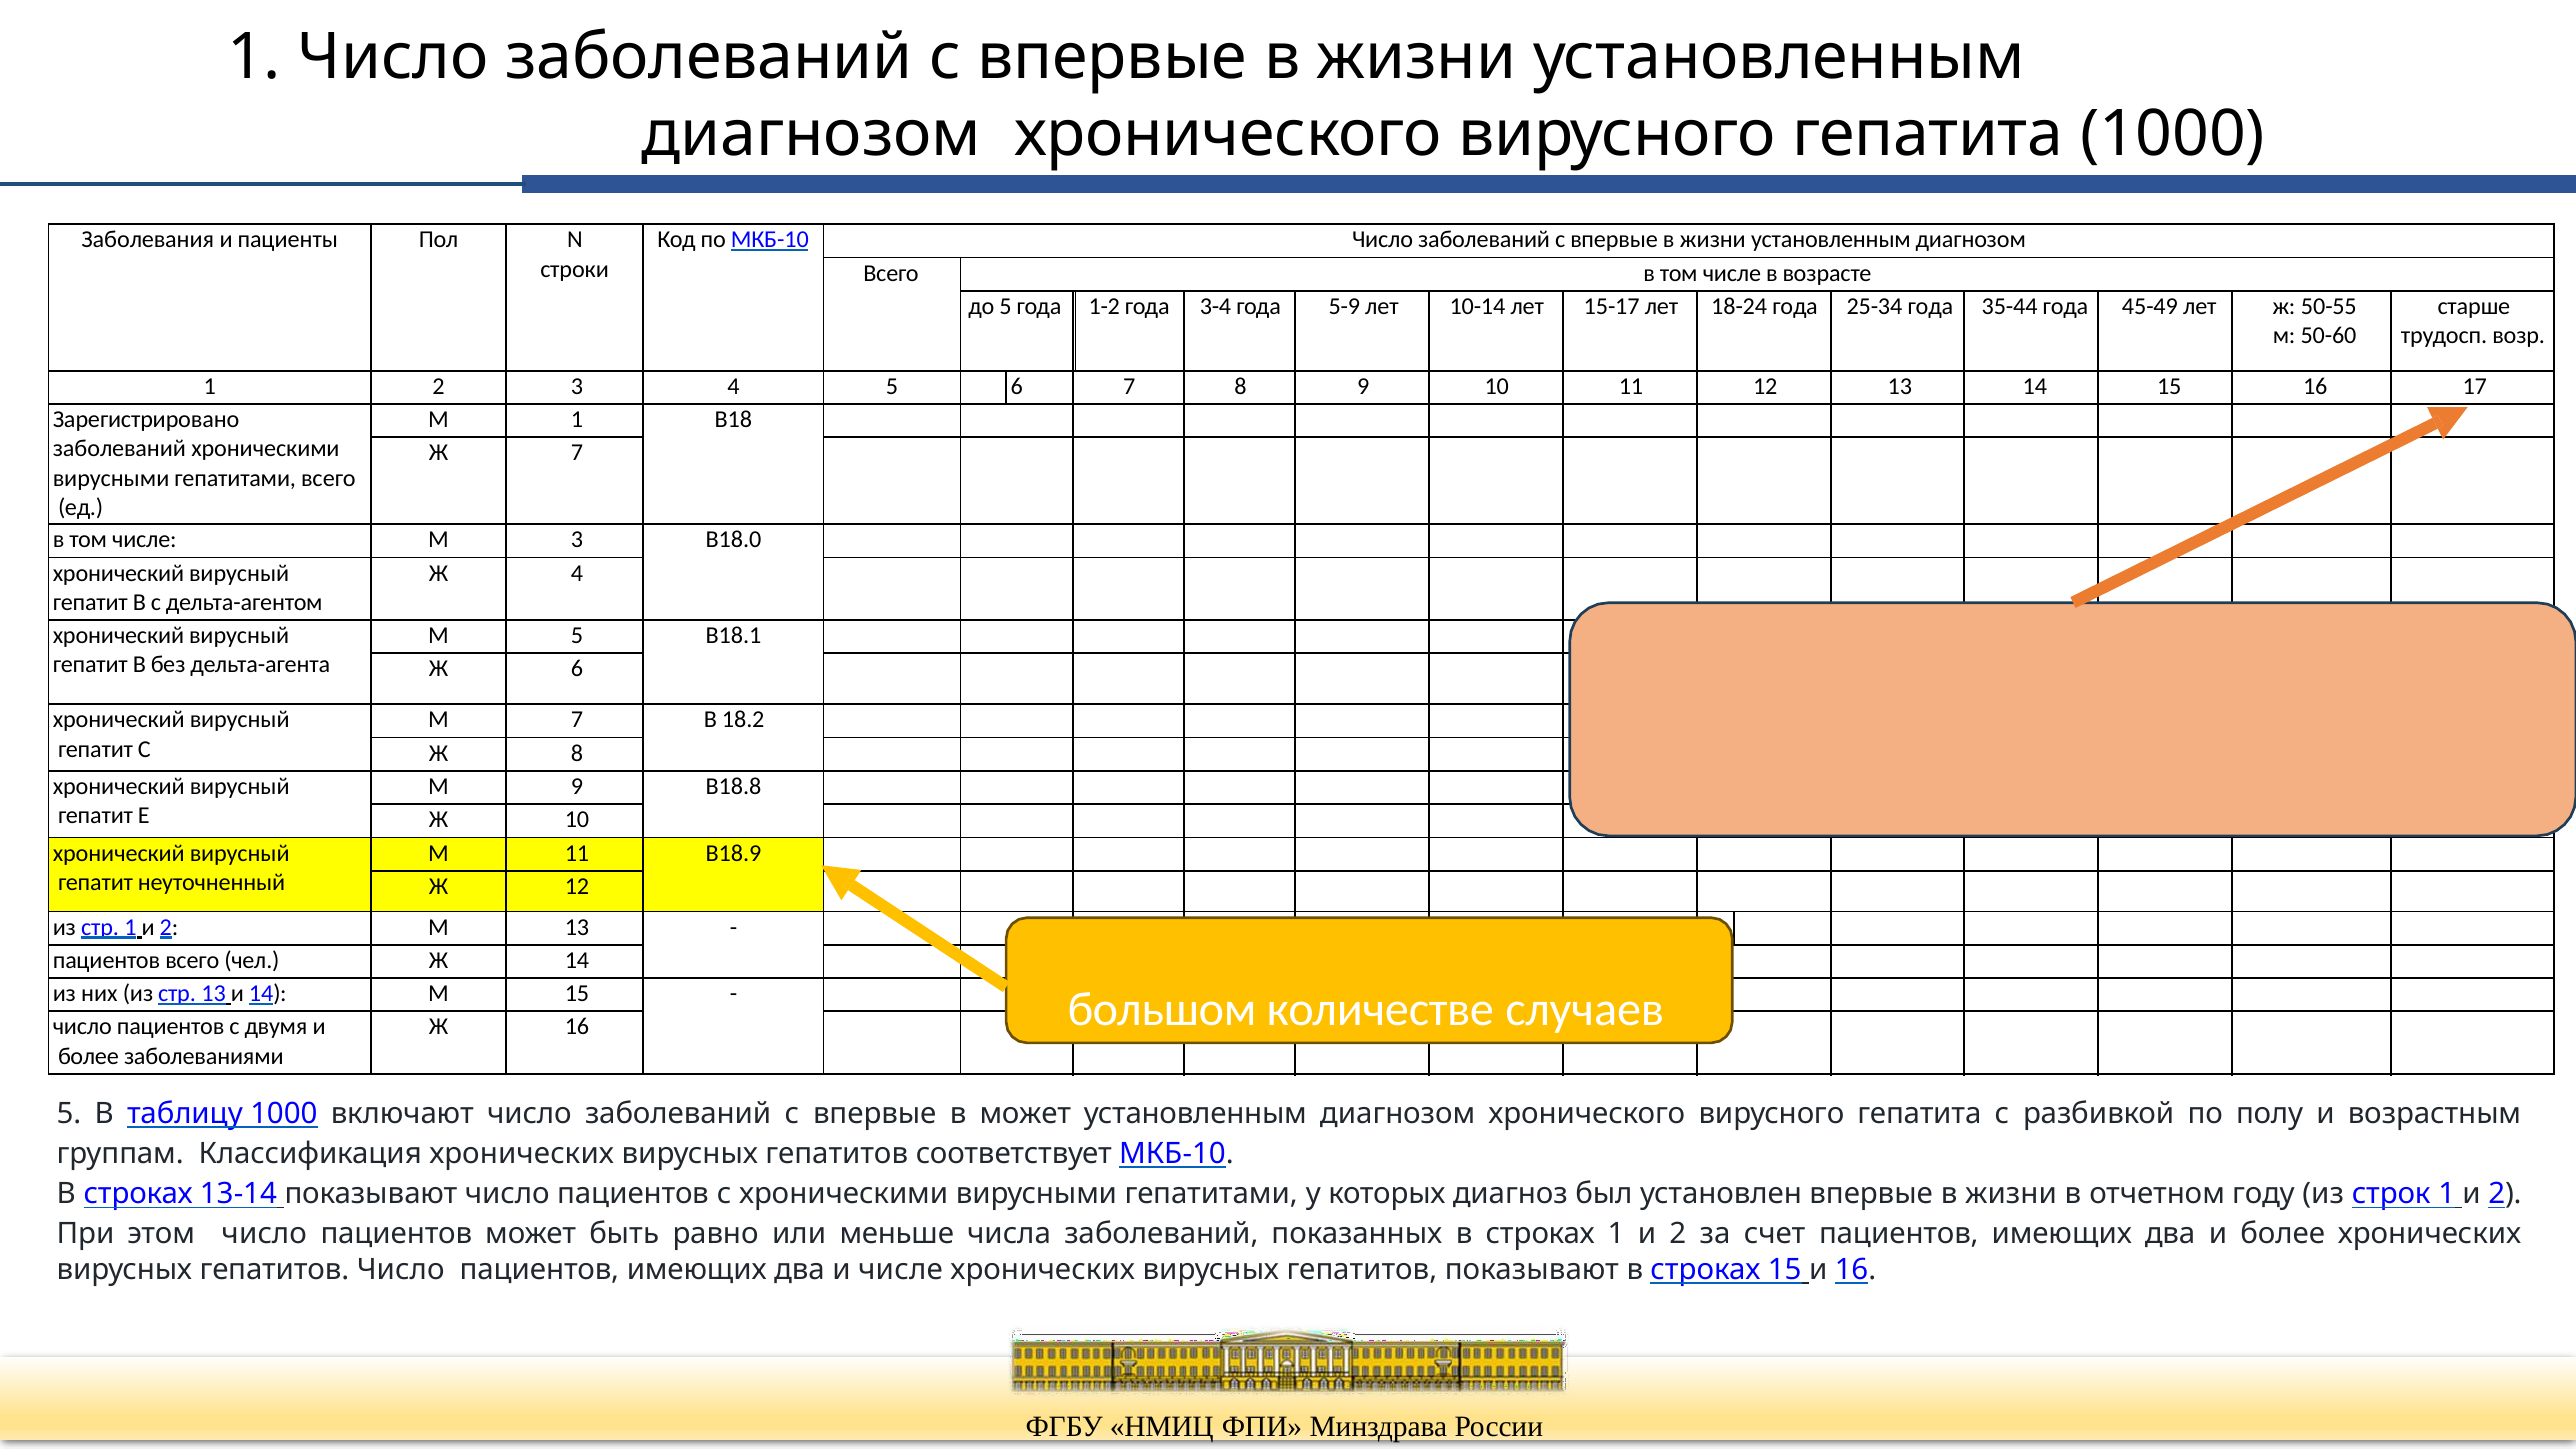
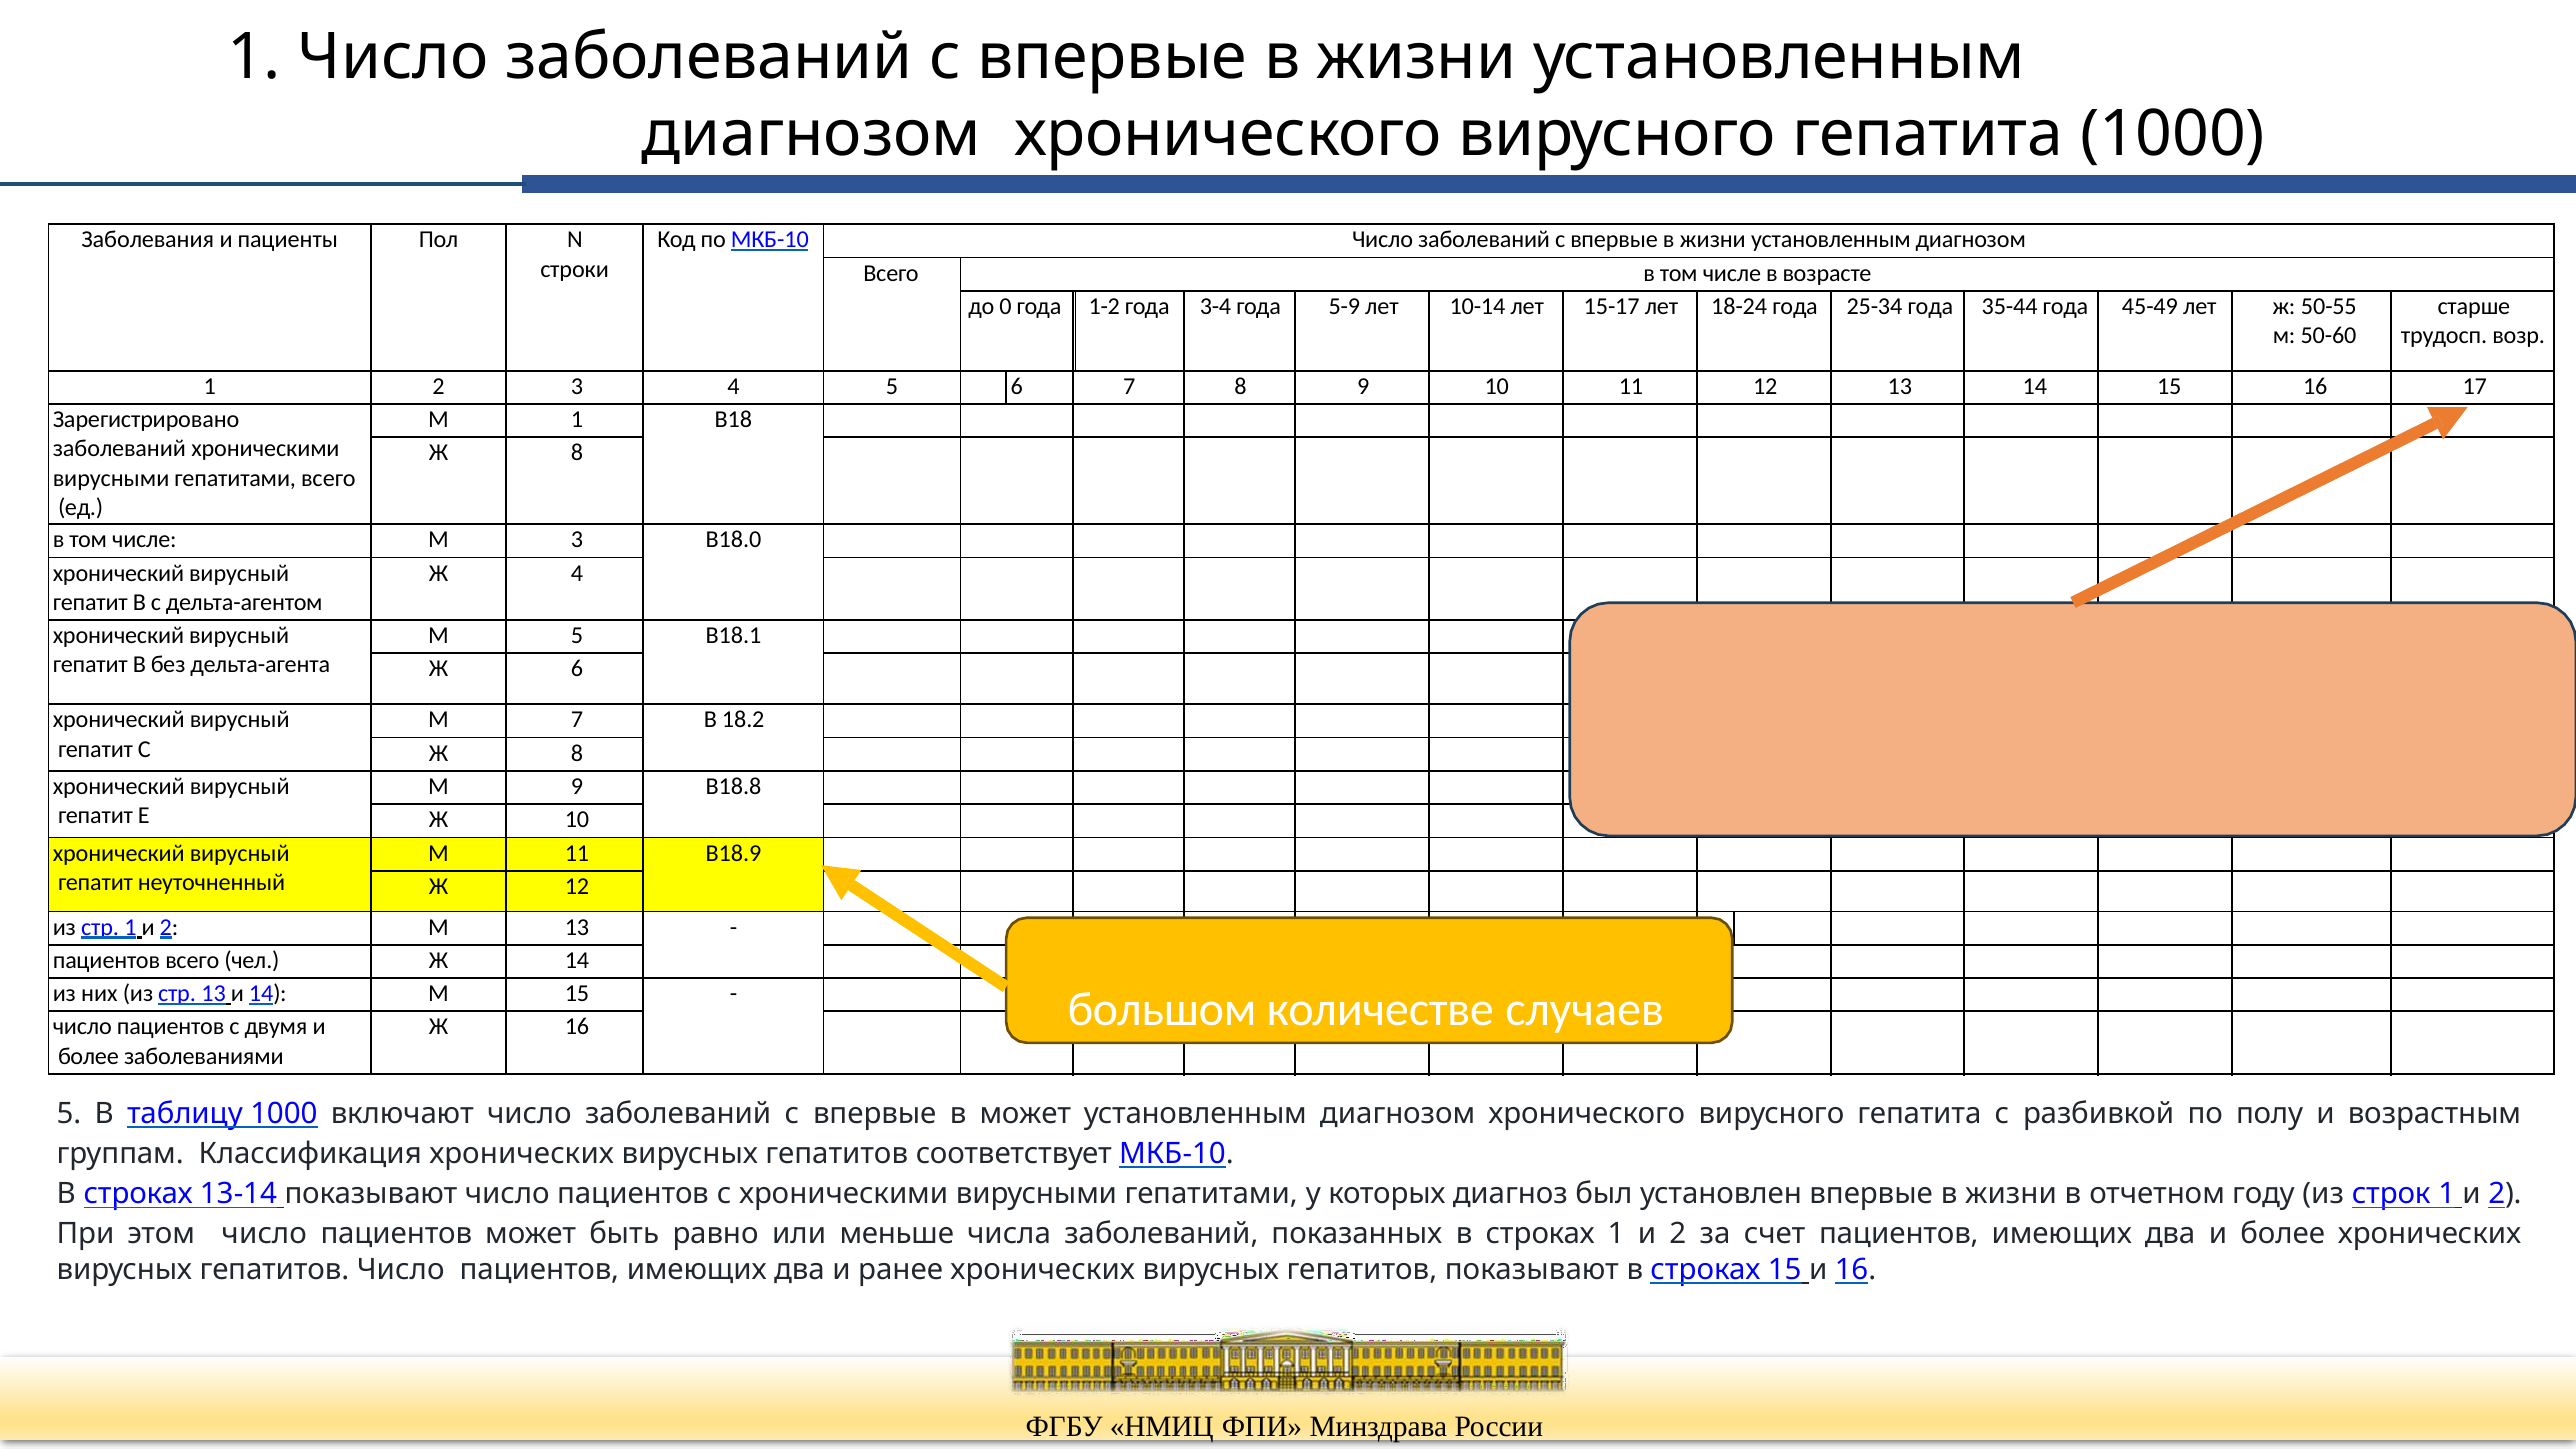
до 5: 5 -> 0 (1005, 306)
7: 7 -> 8 (577, 453)
и числе: числе -> ранее (901, 1270)
